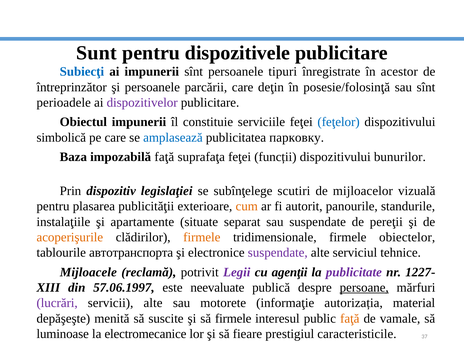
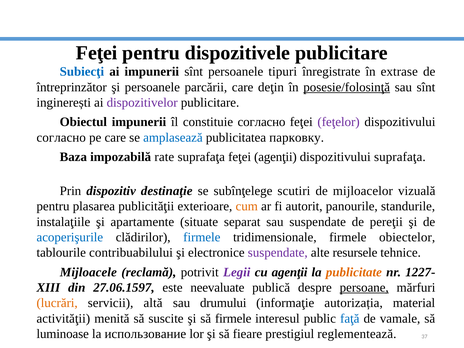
Sunt: Sunt -> Feţei (97, 53)
acestor: acestor -> extrase (399, 72)
posesie/folosinţă underline: none -> present (347, 87)
perioadele: perioadele -> inginerești (64, 103)
constituie serviciile: serviciile -> согласно (262, 122)
feţelor colour: blue -> purple (339, 122)
simbolică: simbolică -> согласно (61, 137)
impozabilă faţă: faţă -> rate (164, 157)
feţei funcții: funcții -> agenţii (275, 157)
dispozitivului bunurilor: bunurilor -> suprafaţa (400, 157)
legislaţiei: legislaţiei -> destinaţie (167, 191)
acoperişurile colour: orange -> blue (70, 237)
firmele colour: orange -> blue (202, 237)
автотранспорта: автотранспорта -> contribuabilului (131, 253)
serviciul: serviciul -> resursele (355, 253)
publicitate colour: purple -> orange (354, 272)
57.06.1997: 57.06.1997 -> 27.06.1597 (124, 288)
lucrări colour: purple -> orange (57, 303)
servicii alte: alte -> altă (153, 303)
motorete: motorete -> drumului (223, 303)
depăşeşte: depăşeşte -> activităţii (63, 318)
faţă colour: orange -> blue (350, 318)
electromecanice: electromecanice -> использование (145, 334)
caracteristicile: caracteristicile -> reglementează (357, 334)
